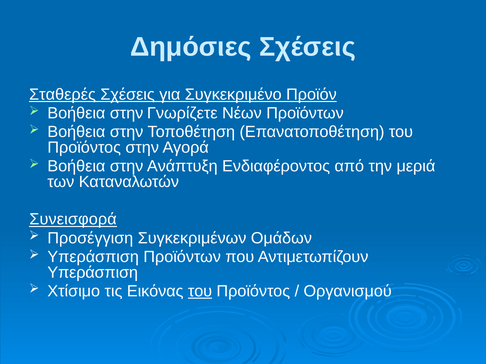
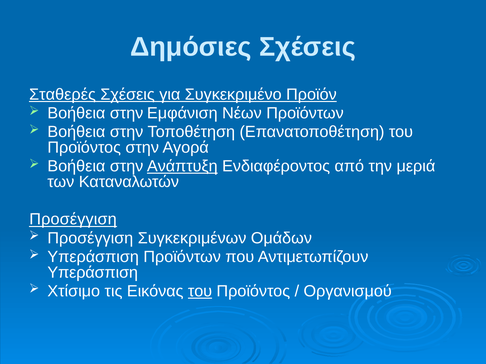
Γνωρίζετε: Γνωρίζετε -> Εμφάνιση (182, 113)
Ανάπτυξη underline: none -> present (182, 166)
Συνεισφορά: Συνεισφορά -> Προσέγγιση (73, 220)
